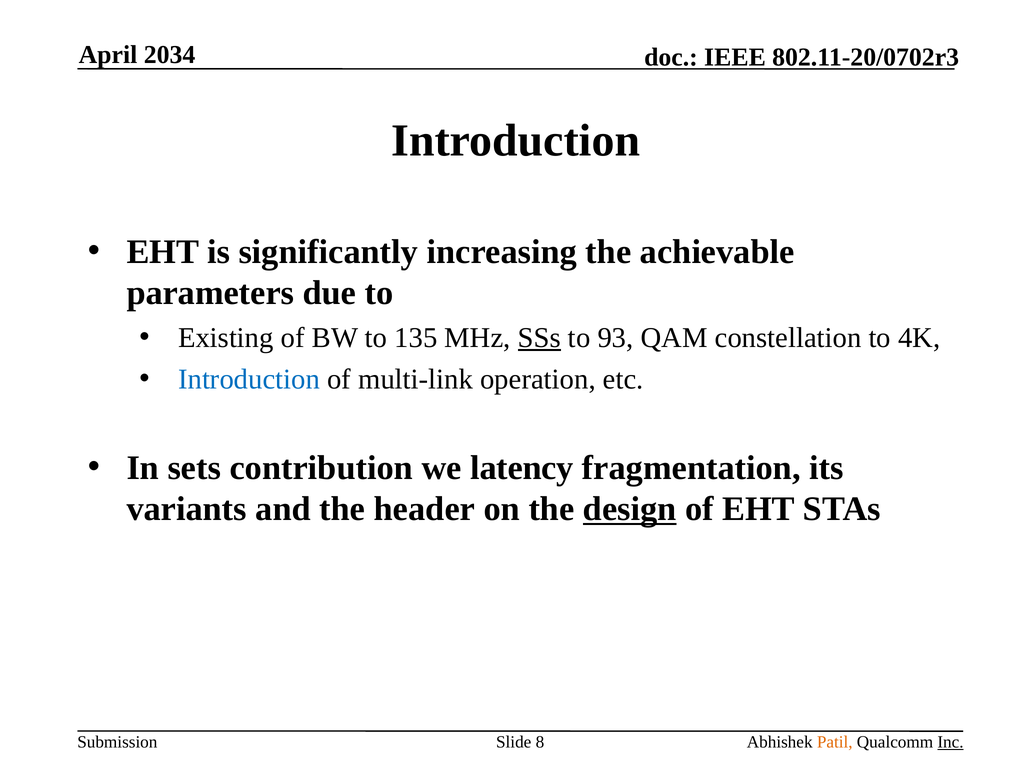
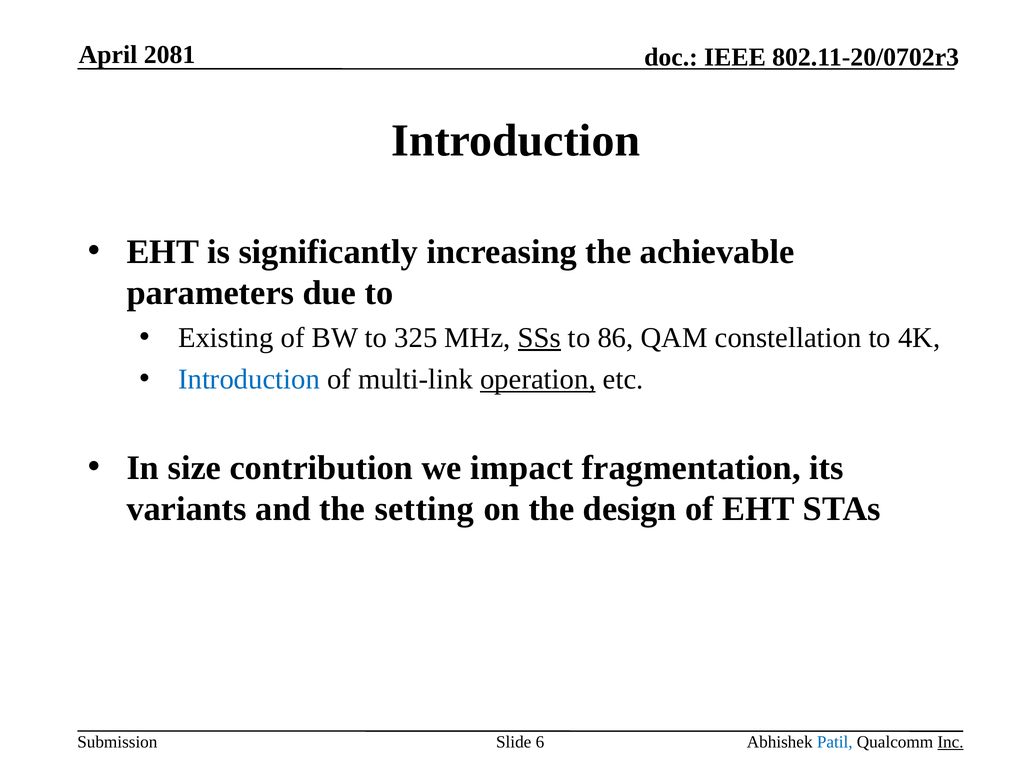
2034: 2034 -> 2081 (170, 55)
135: 135 -> 325 (416, 338)
93: 93 -> 86 (615, 338)
operation underline: none -> present (538, 379)
sets: sets -> size (194, 468)
latency: latency -> impact (522, 468)
header: header -> setting (424, 509)
design underline: present -> none (630, 509)
8: 8 -> 6 (540, 742)
Patil colour: orange -> blue (835, 742)
